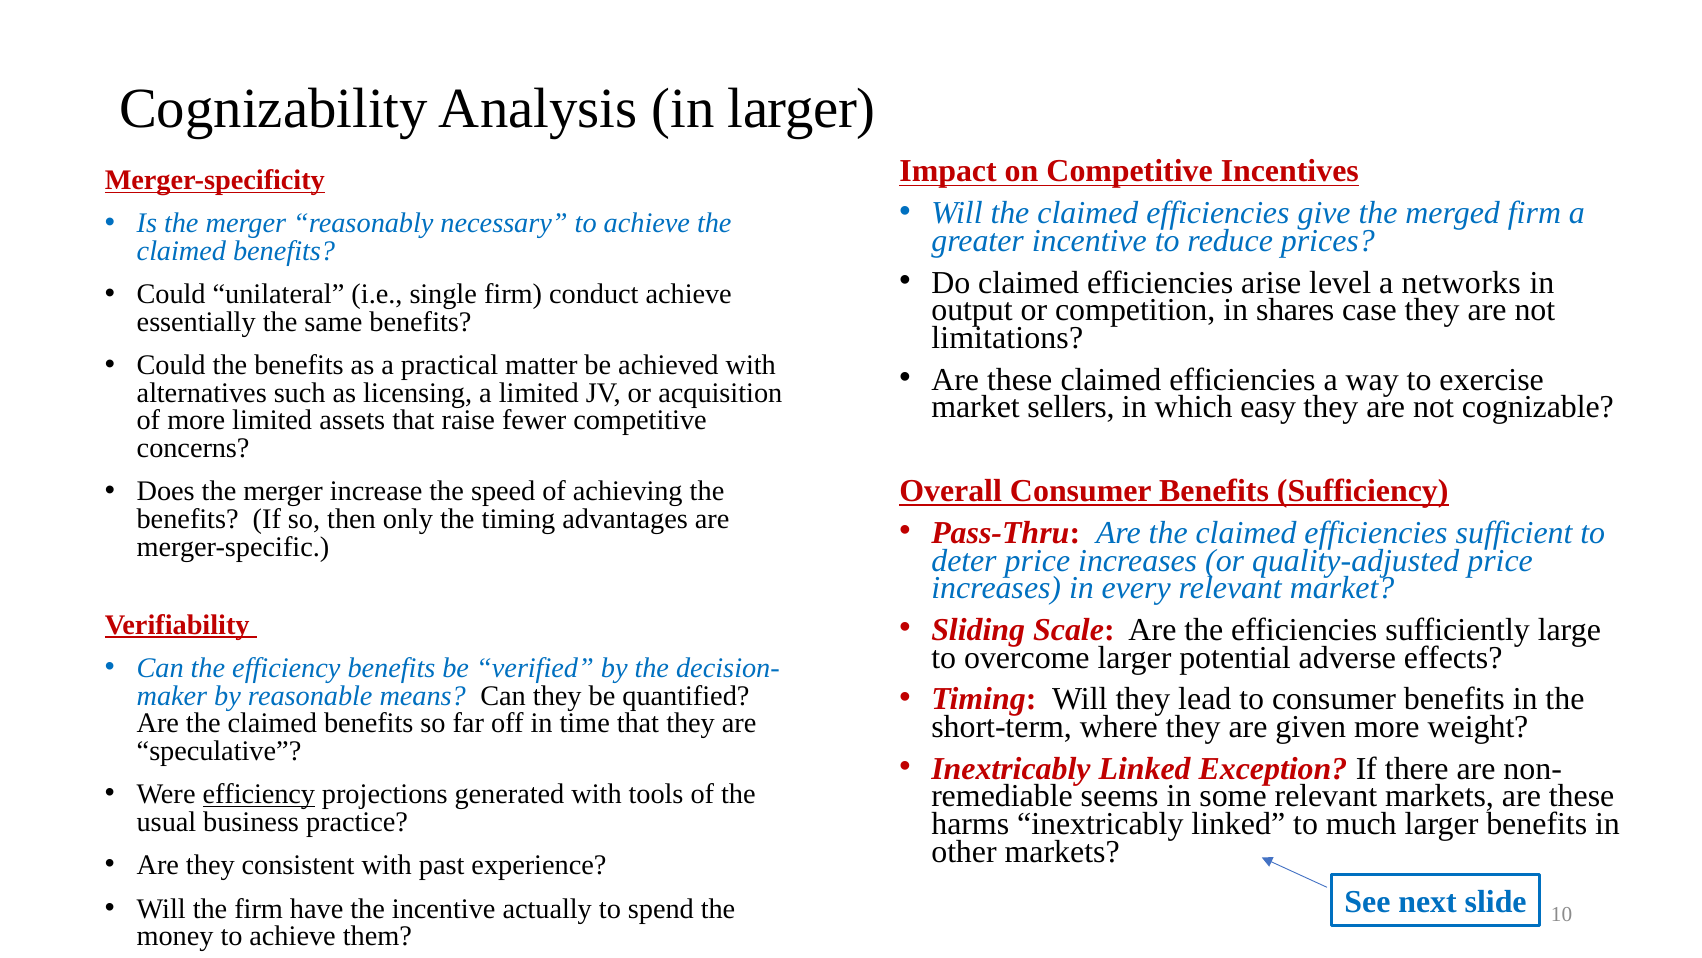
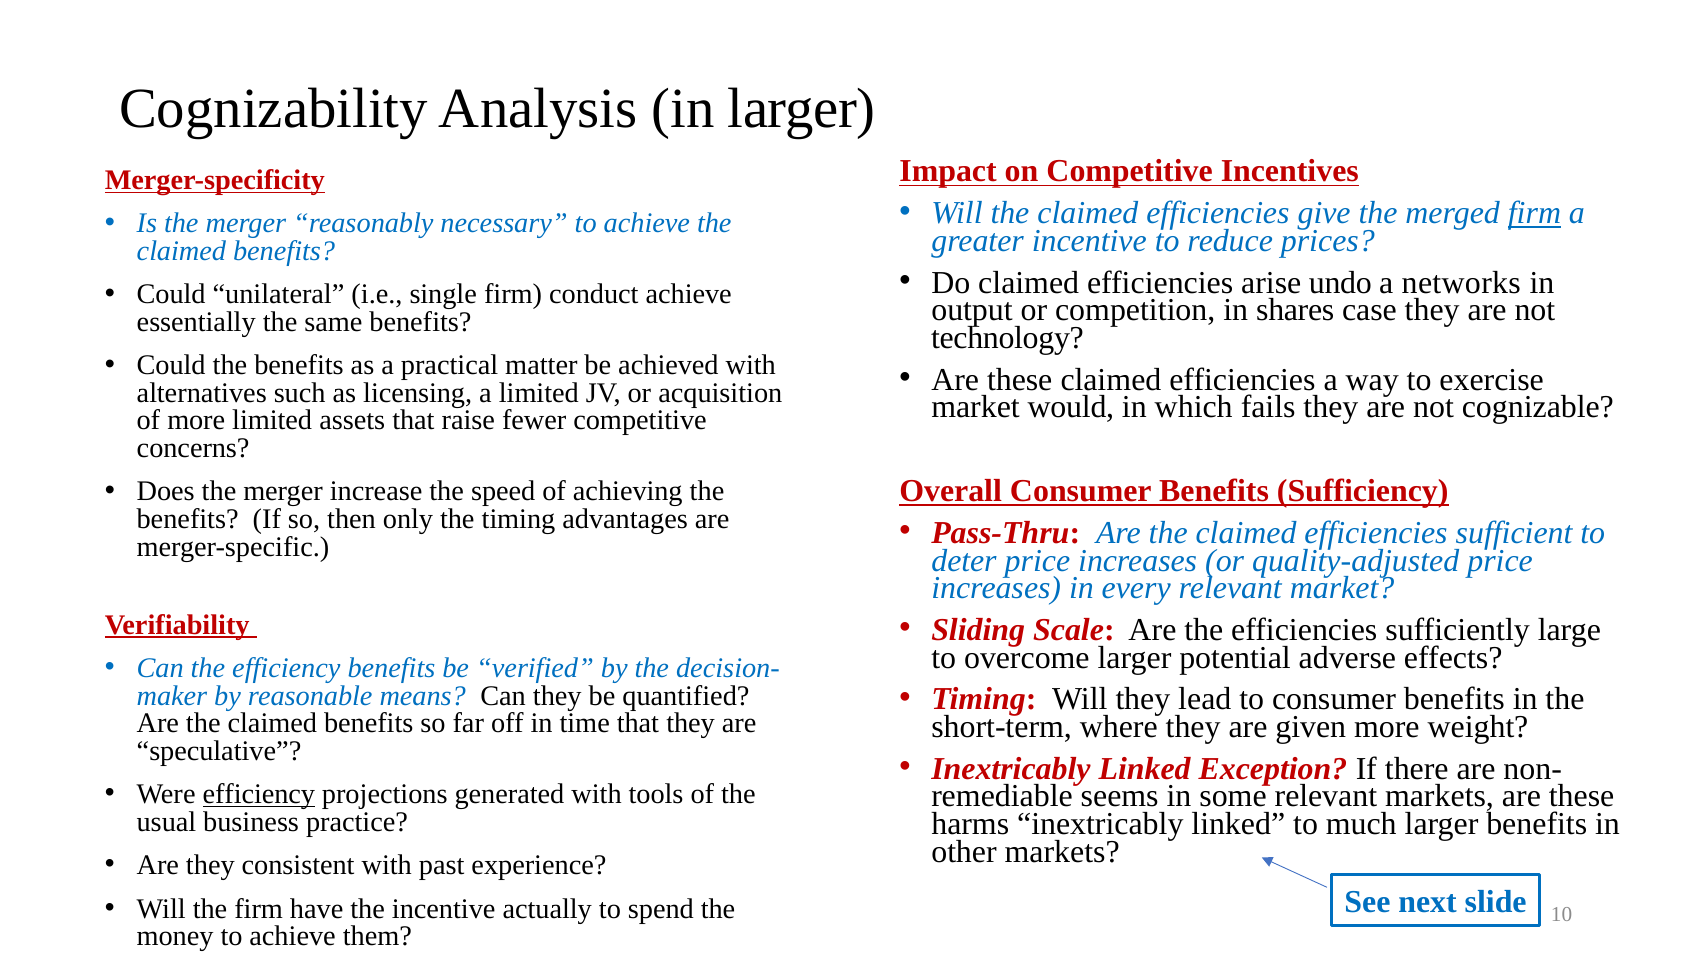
firm underline: none -> present (1534, 213)
level: level -> undo (1340, 282)
limitations: limitations -> technology (1007, 338)
sellers: sellers -> would (1071, 407)
easy: easy -> fails (1268, 407)
